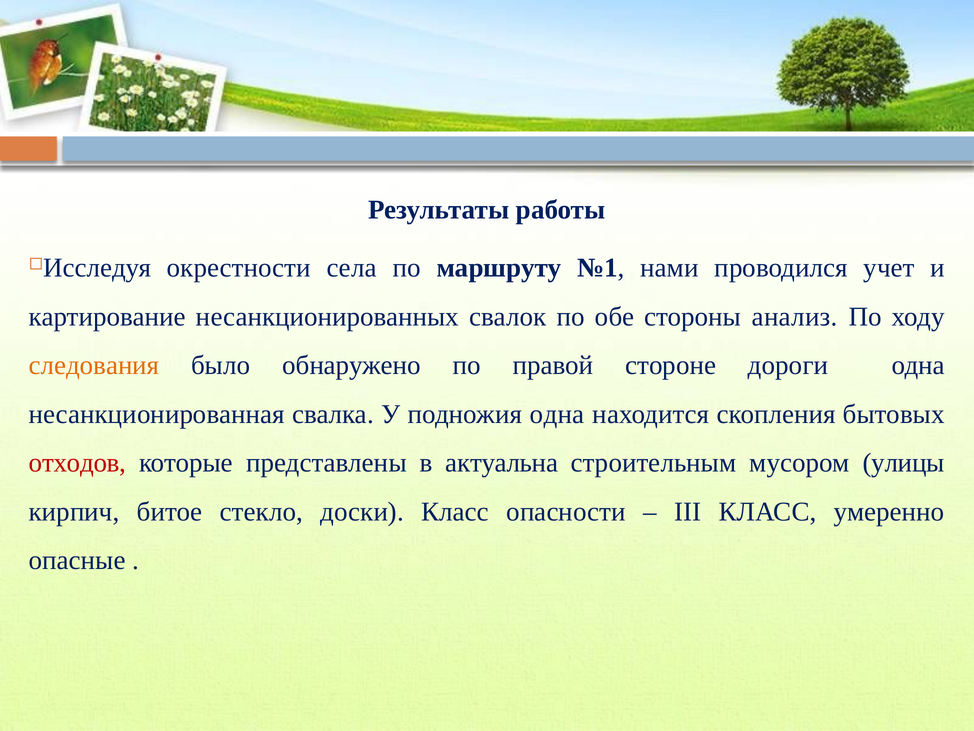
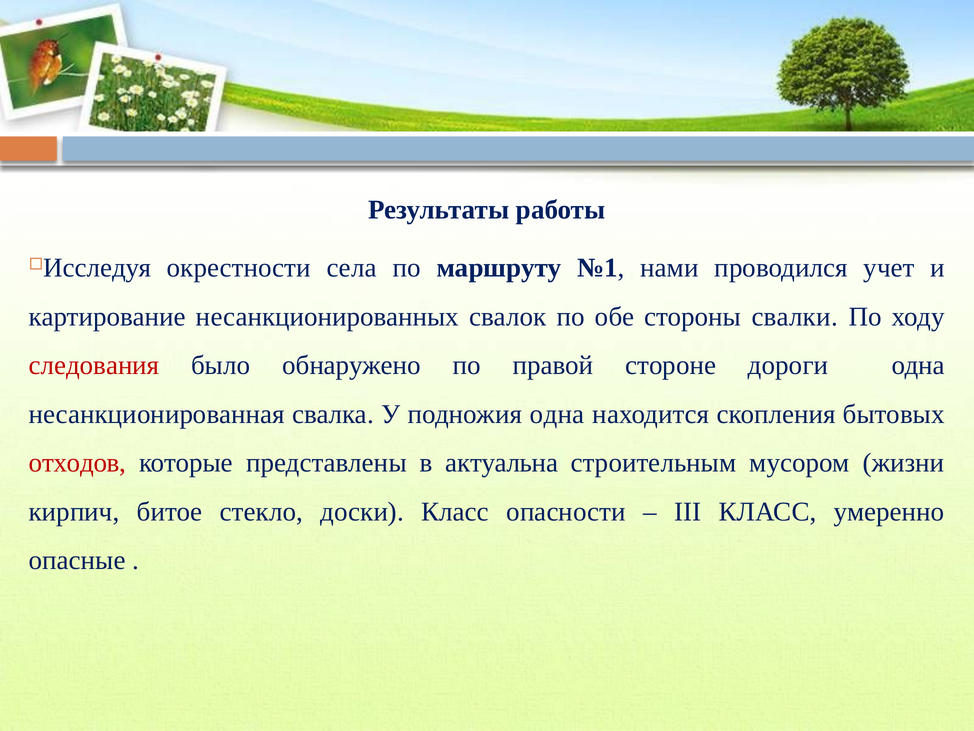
анализ: анализ -> свалки (795, 317)
следования colour: orange -> red (94, 365)
улицы: улицы -> жизни (904, 463)
